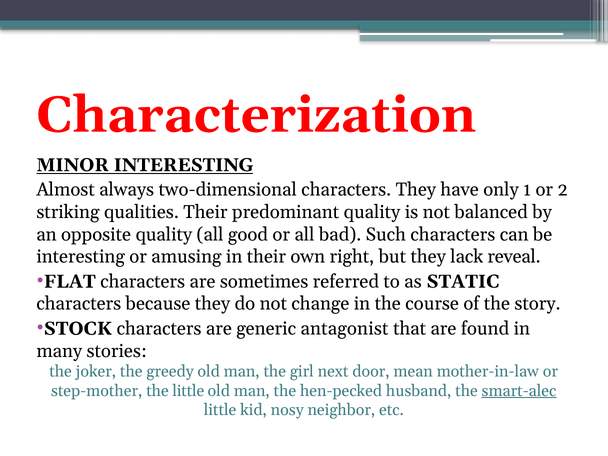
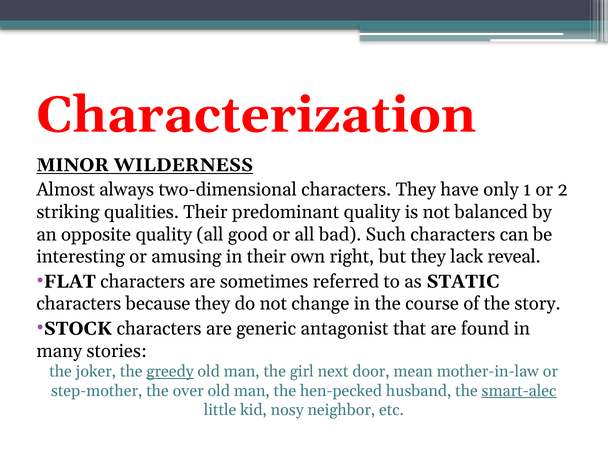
MINOR INTERESTING: INTERESTING -> WILDERNESS (183, 165)
greedy underline: none -> present (170, 371)
the little: little -> over (188, 391)
